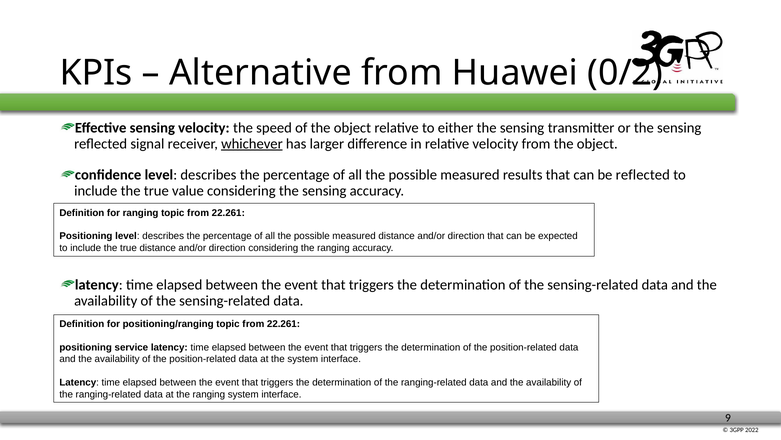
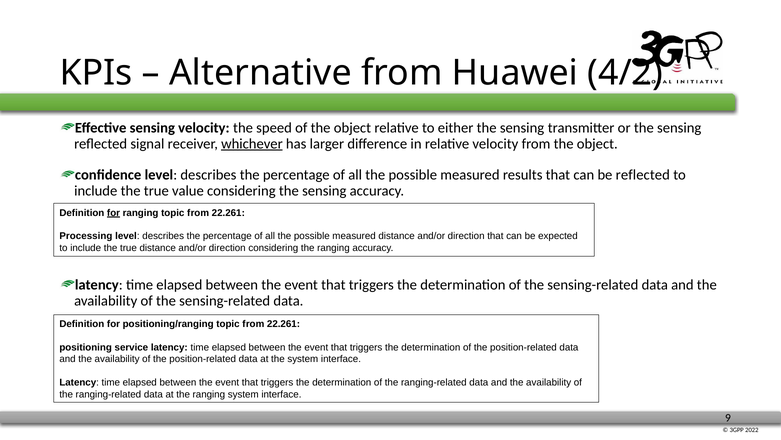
0/2: 0/2 -> 4/2 (625, 73)
for underline: none -> present (114, 212)
Positioning: Positioning -> Processing (86, 236)
